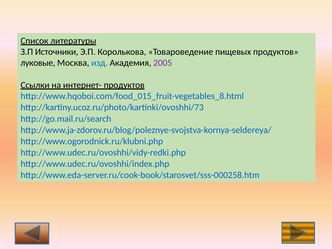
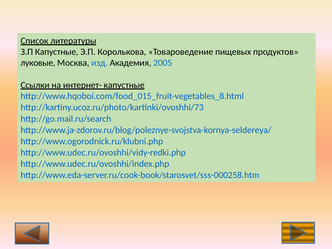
З.П Источники: Источники -> Капустные (57, 52)
2005 colour: purple -> blue (163, 63)
интернет- продуктов: продуктов -> капустные (124, 85)
